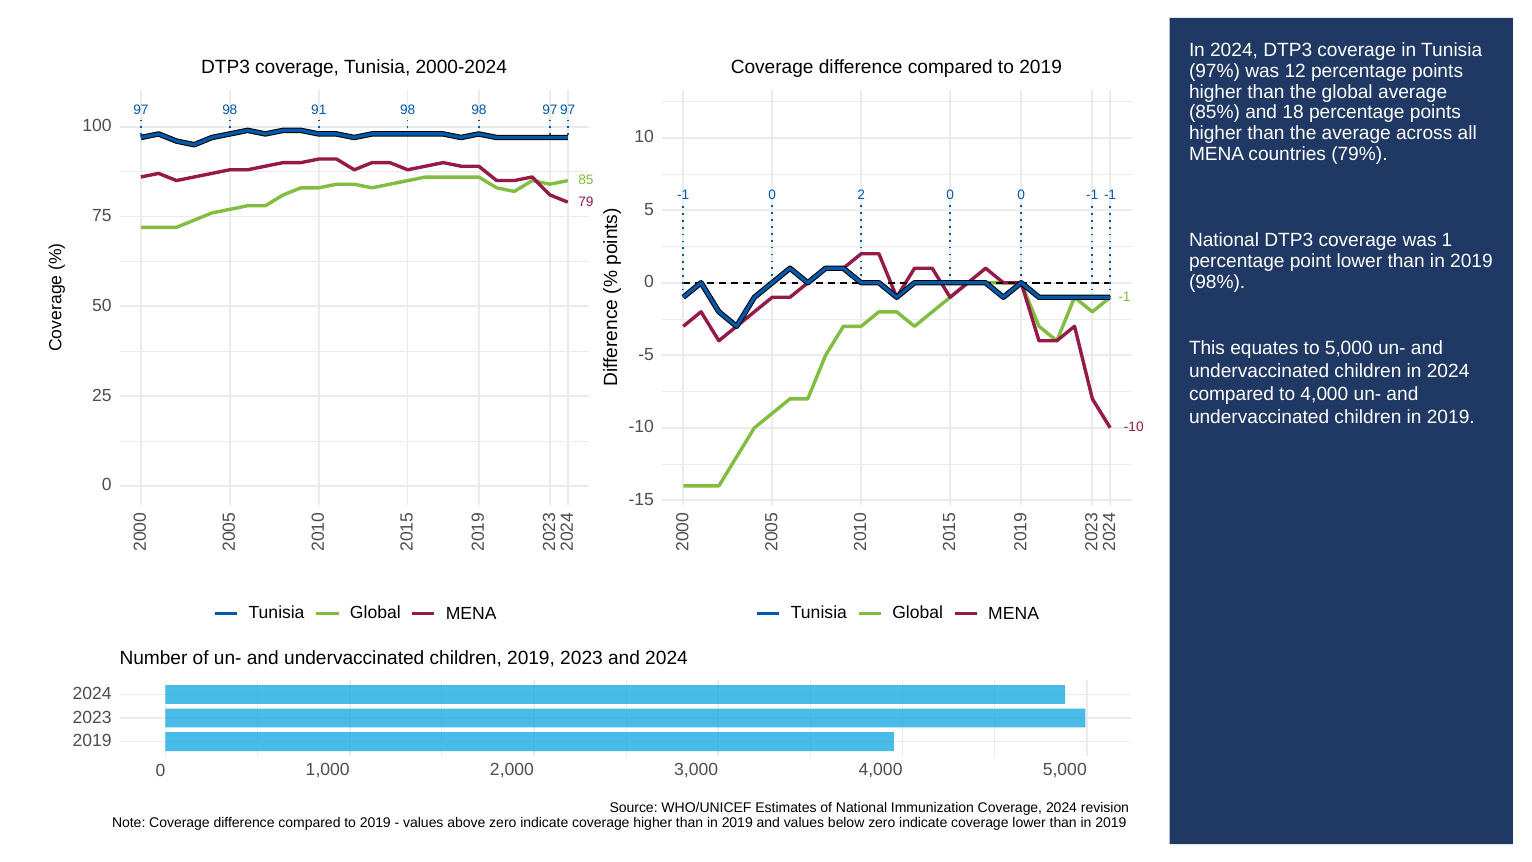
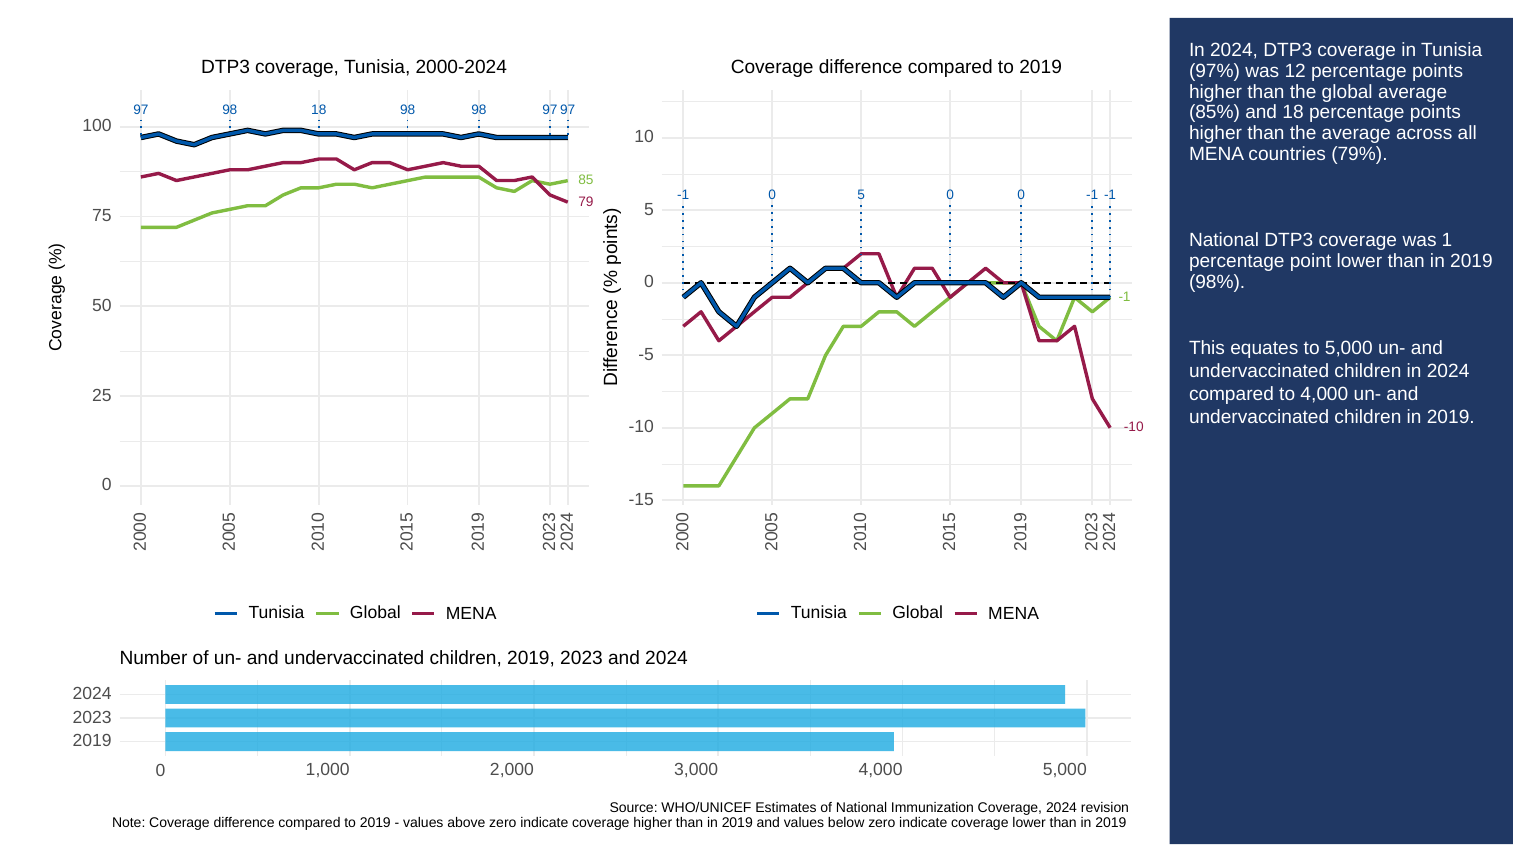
98 91: 91 -> 18 (319, 110)
-1 0 2: 2 -> 5 (861, 195)
